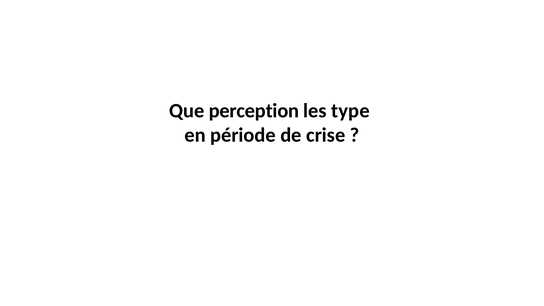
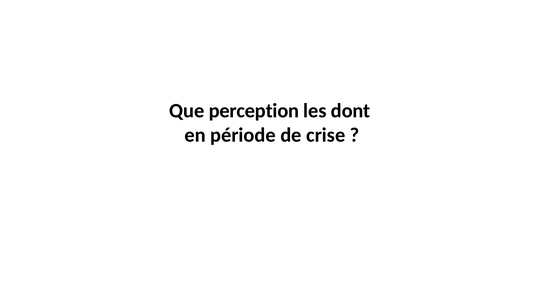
type: type -> dont (351, 111)
